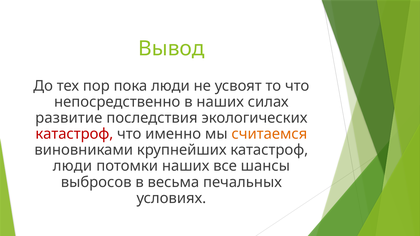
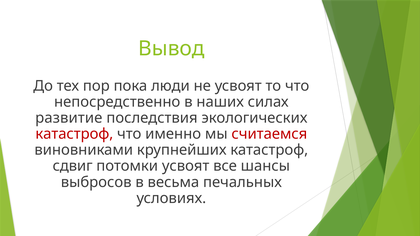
считаемся colour: orange -> red (269, 134)
люди: люди -> сдвиг (73, 166)
потомки наших: наших -> усвоят (186, 166)
